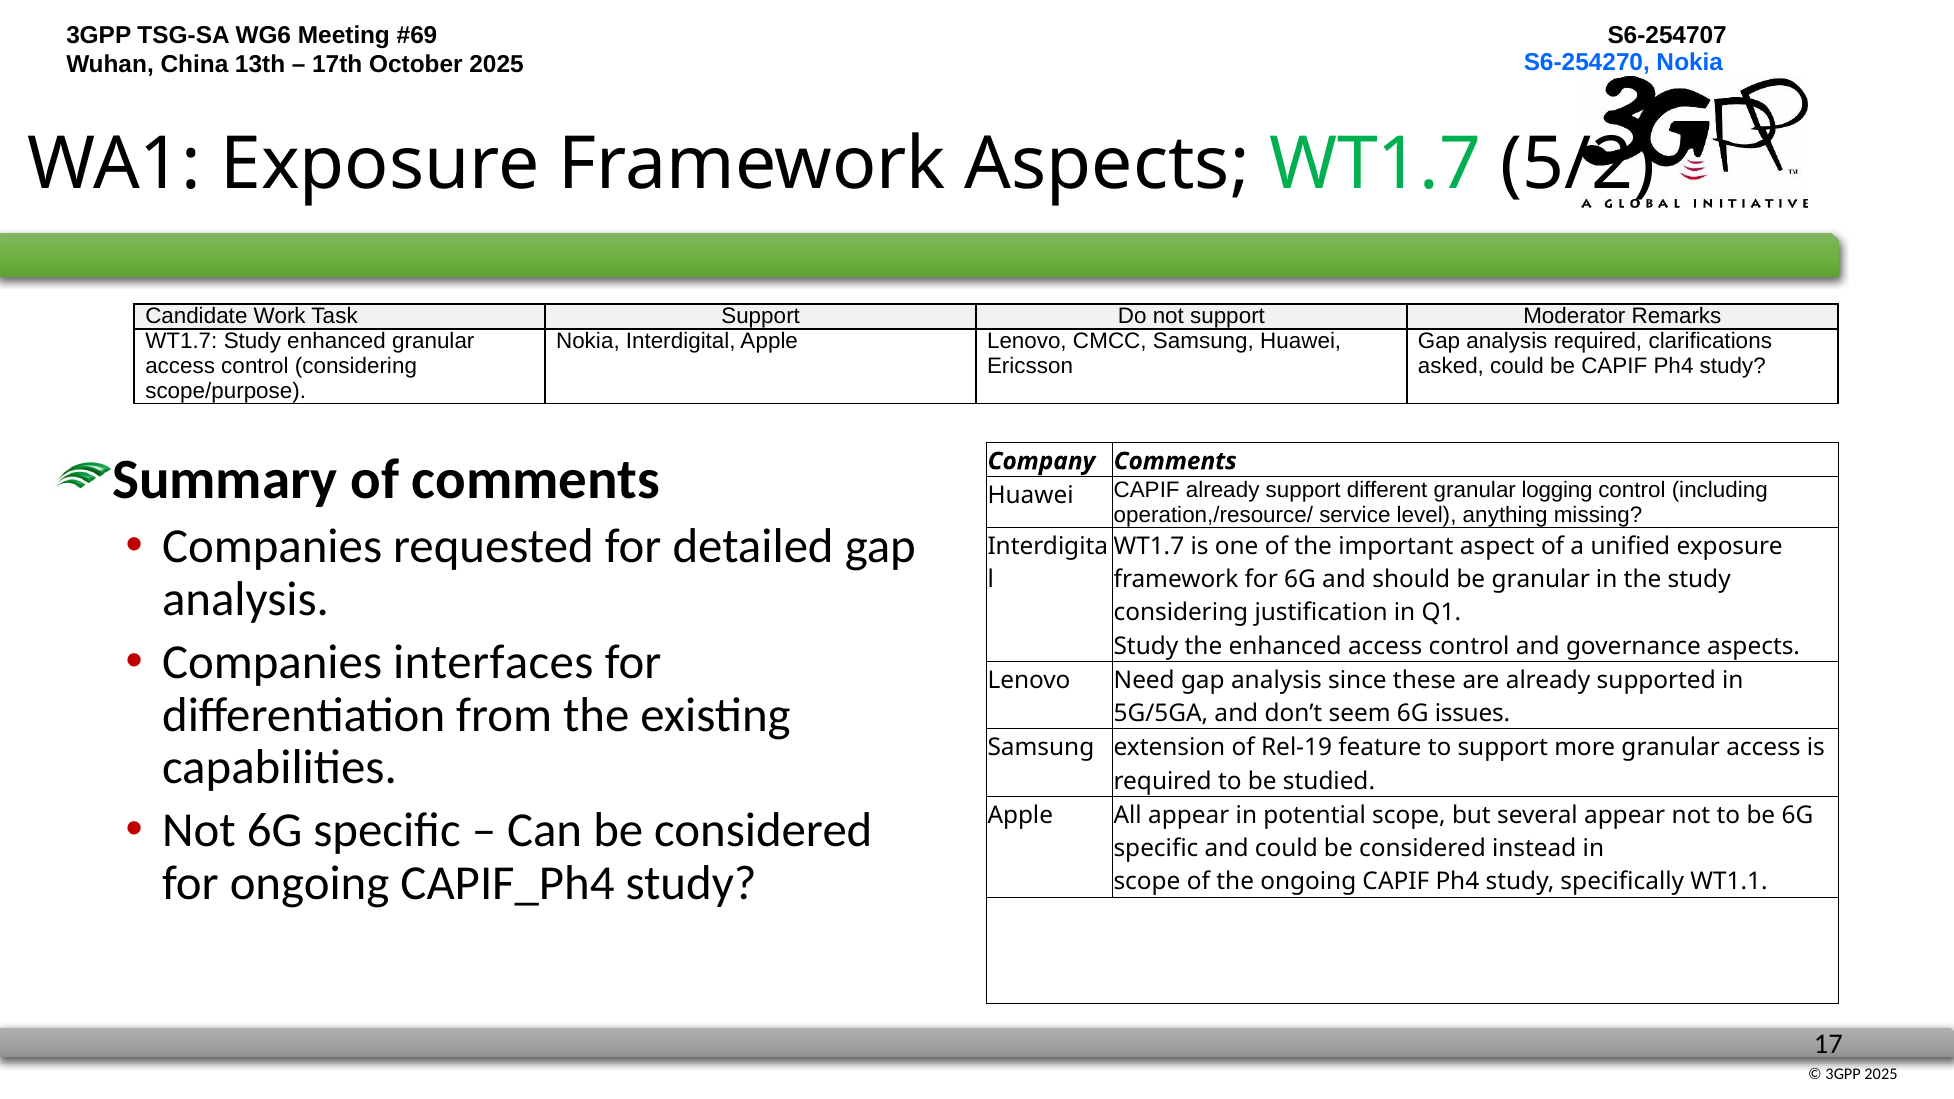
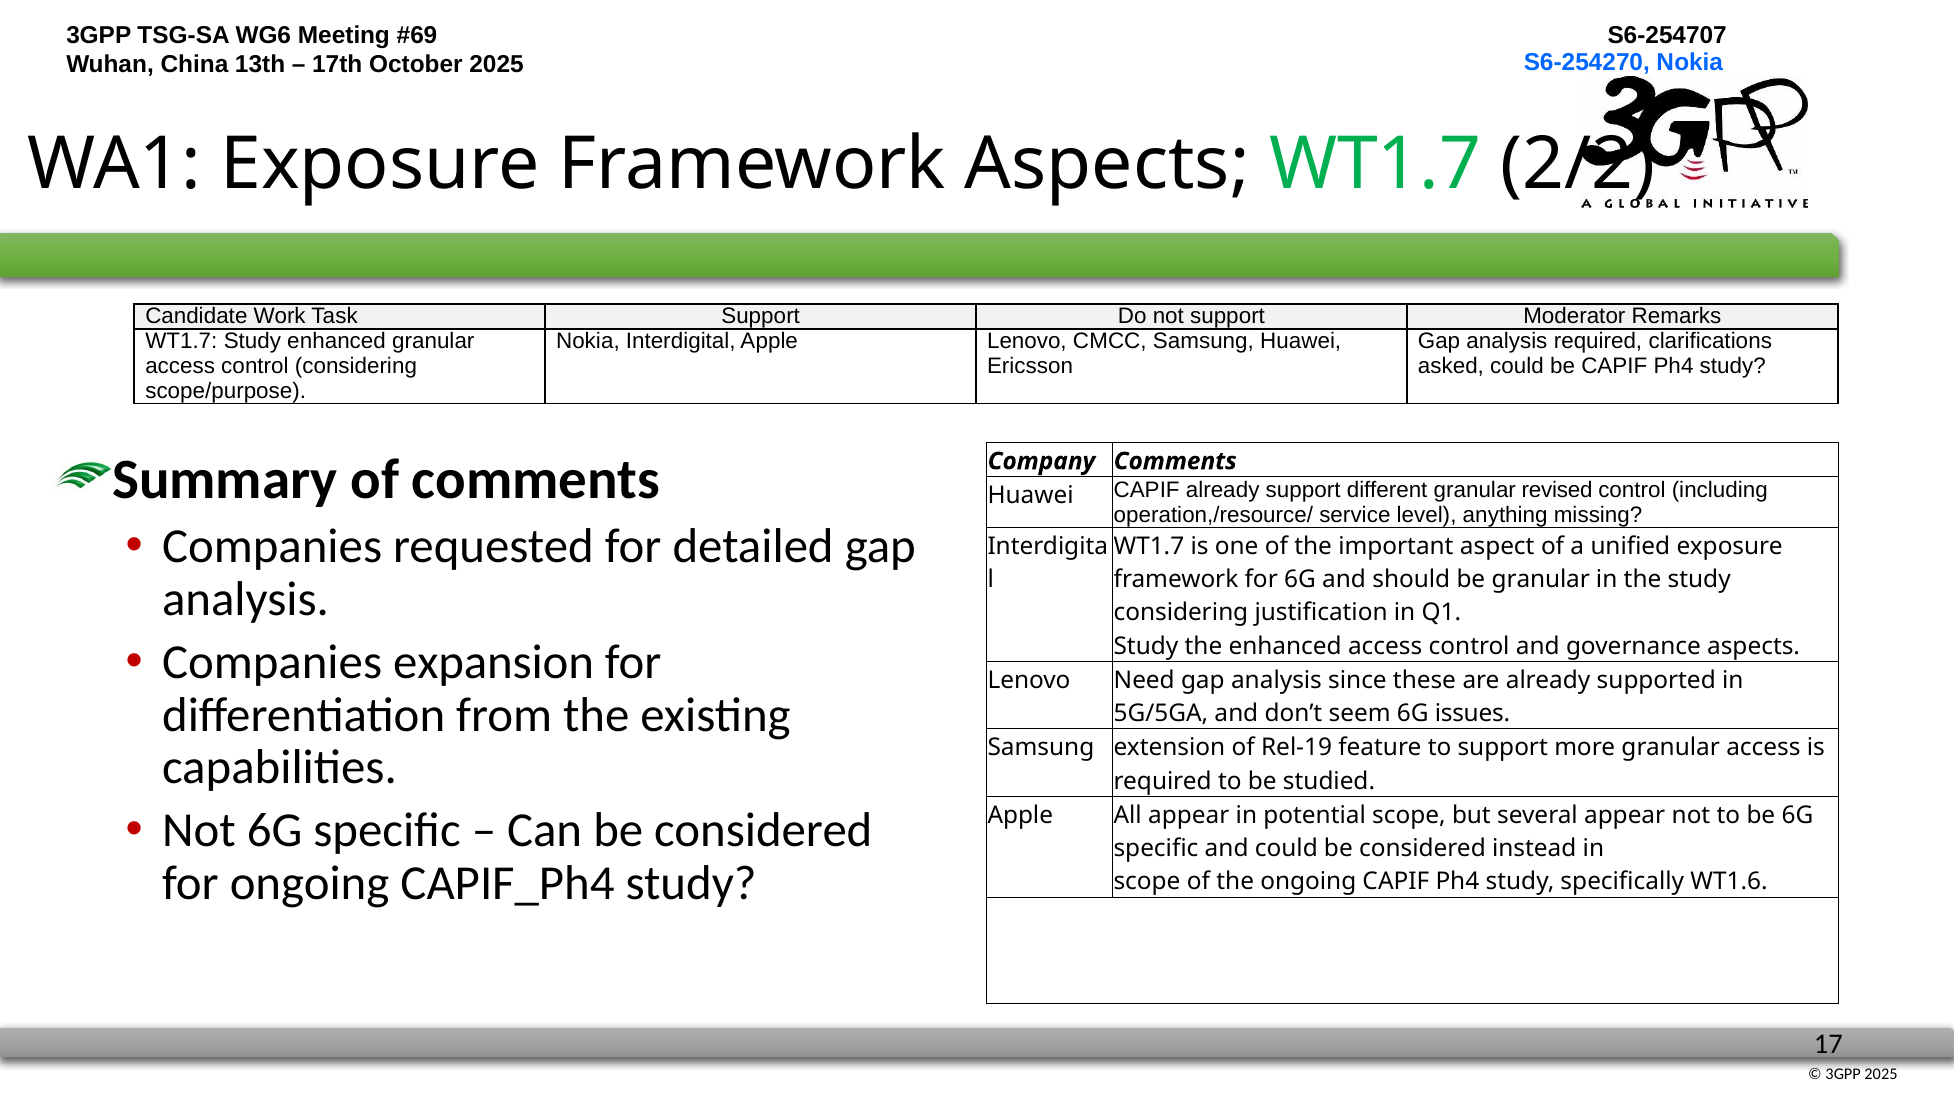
5/2: 5/2 -> 2/2 (1578, 164)
logging: logging -> revised (1557, 490)
interfaces: interfaces -> expansion (494, 662)
WT1.1: WT1.1 -> WT1.6 (1729, 882)
